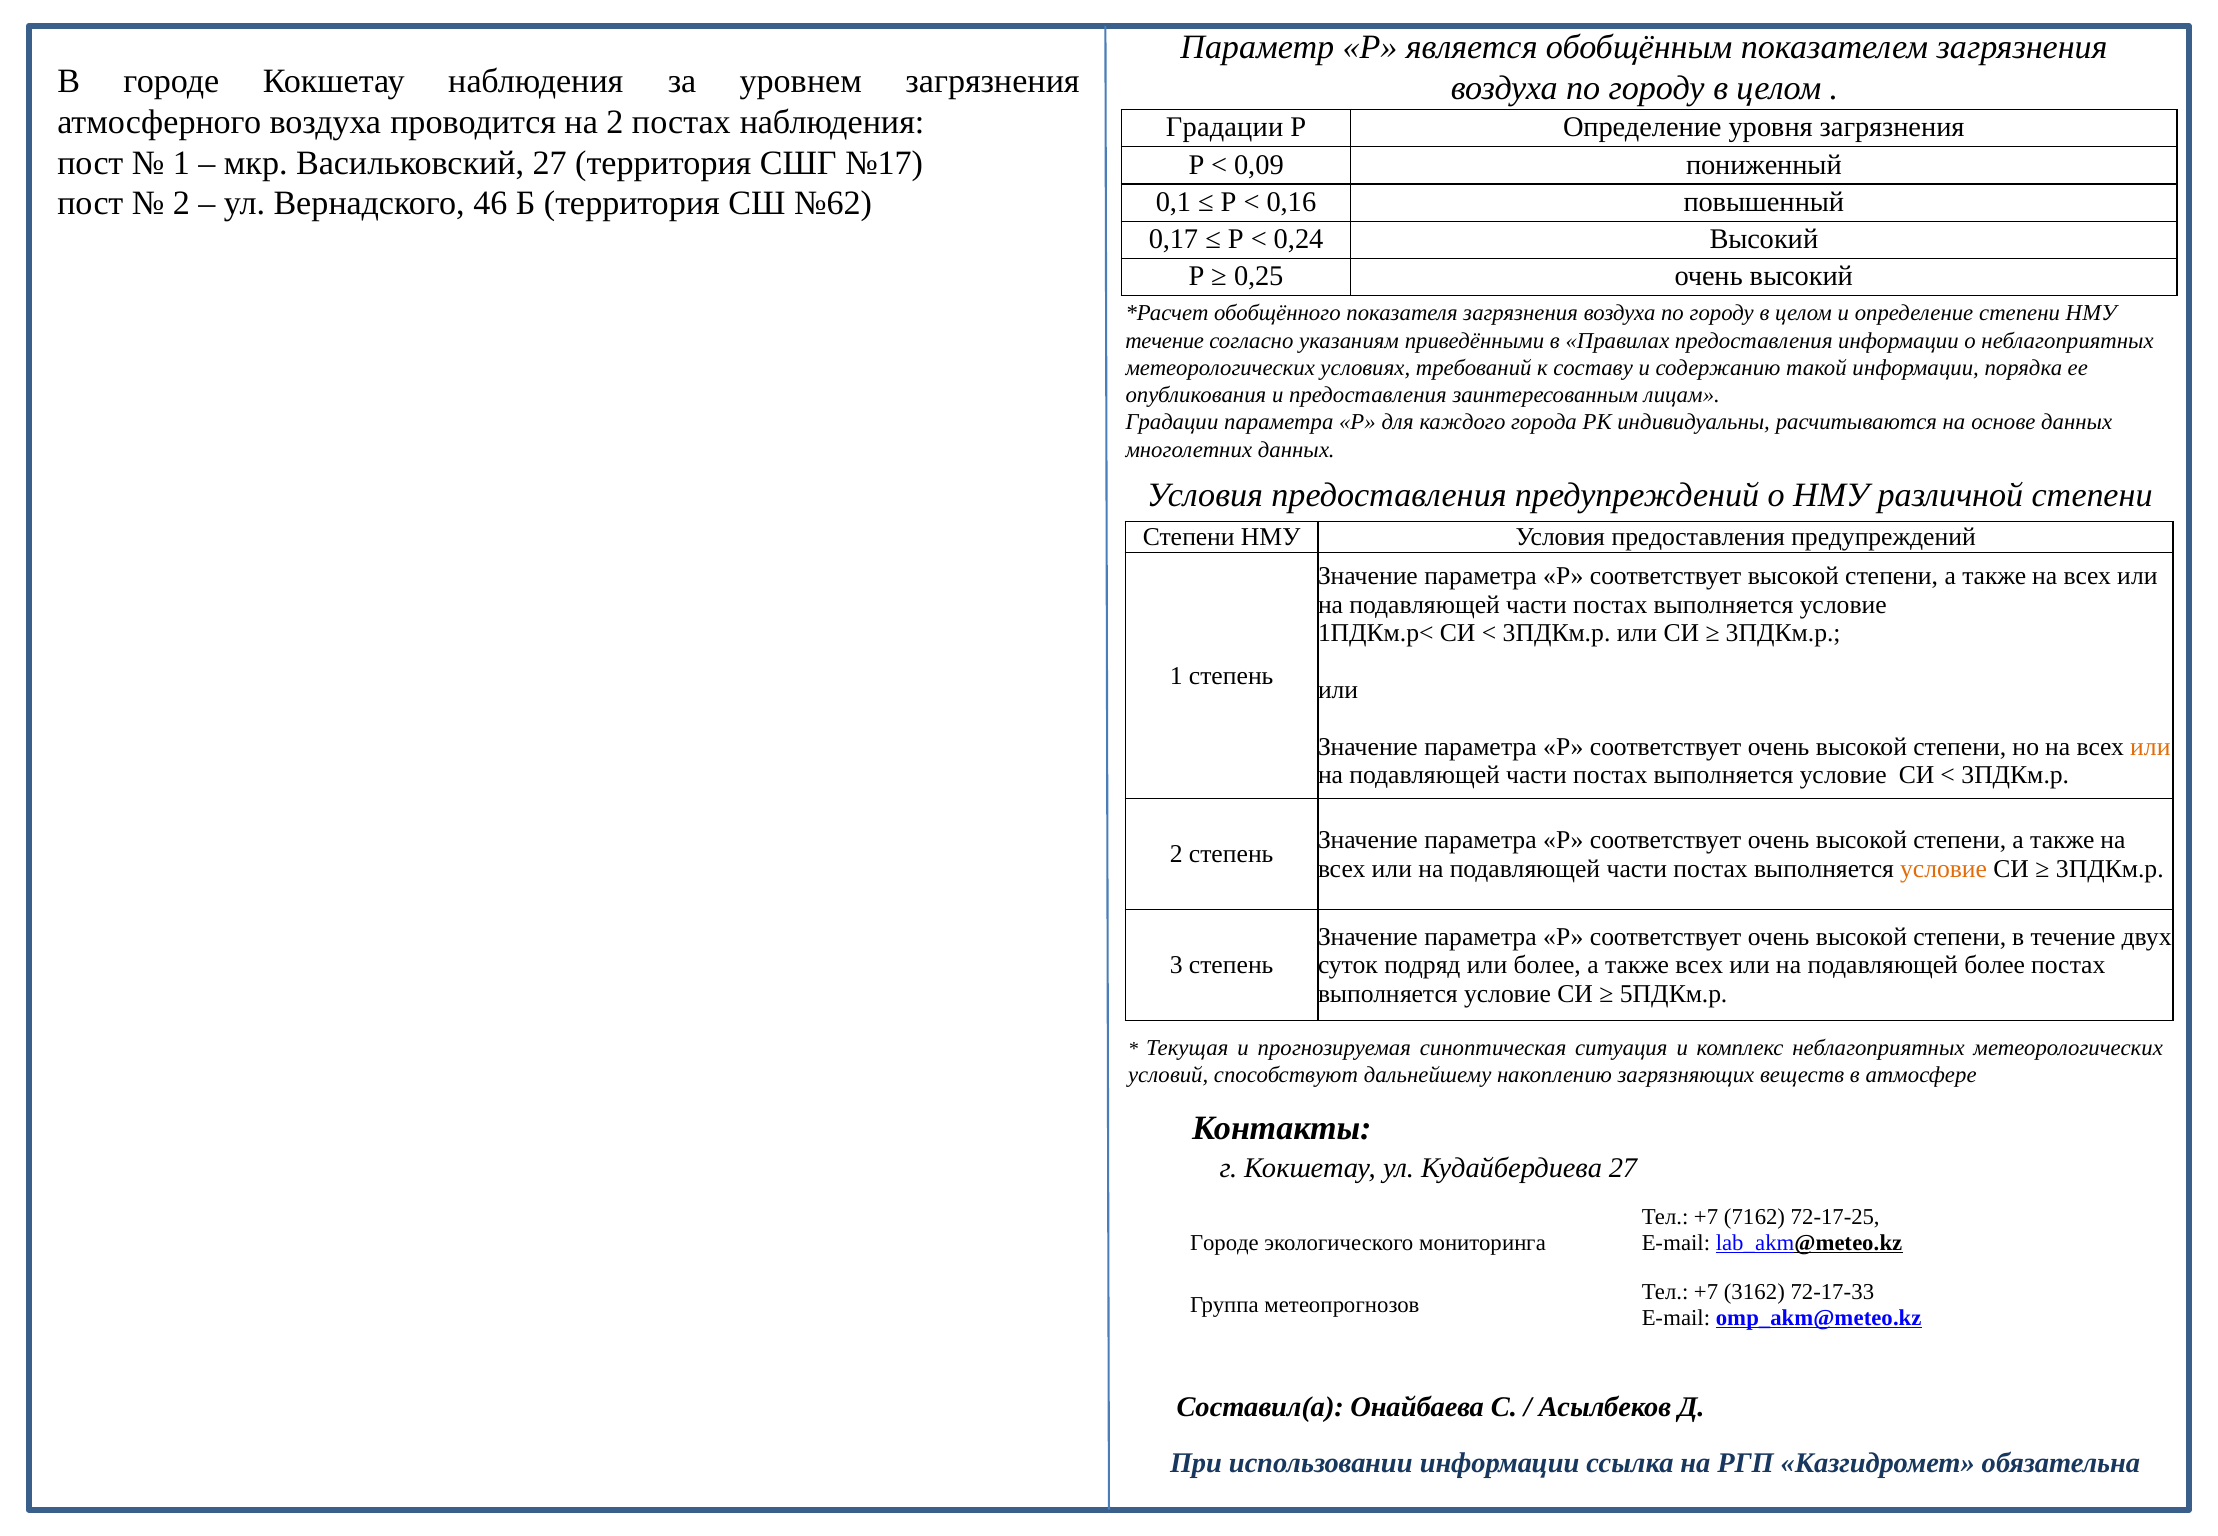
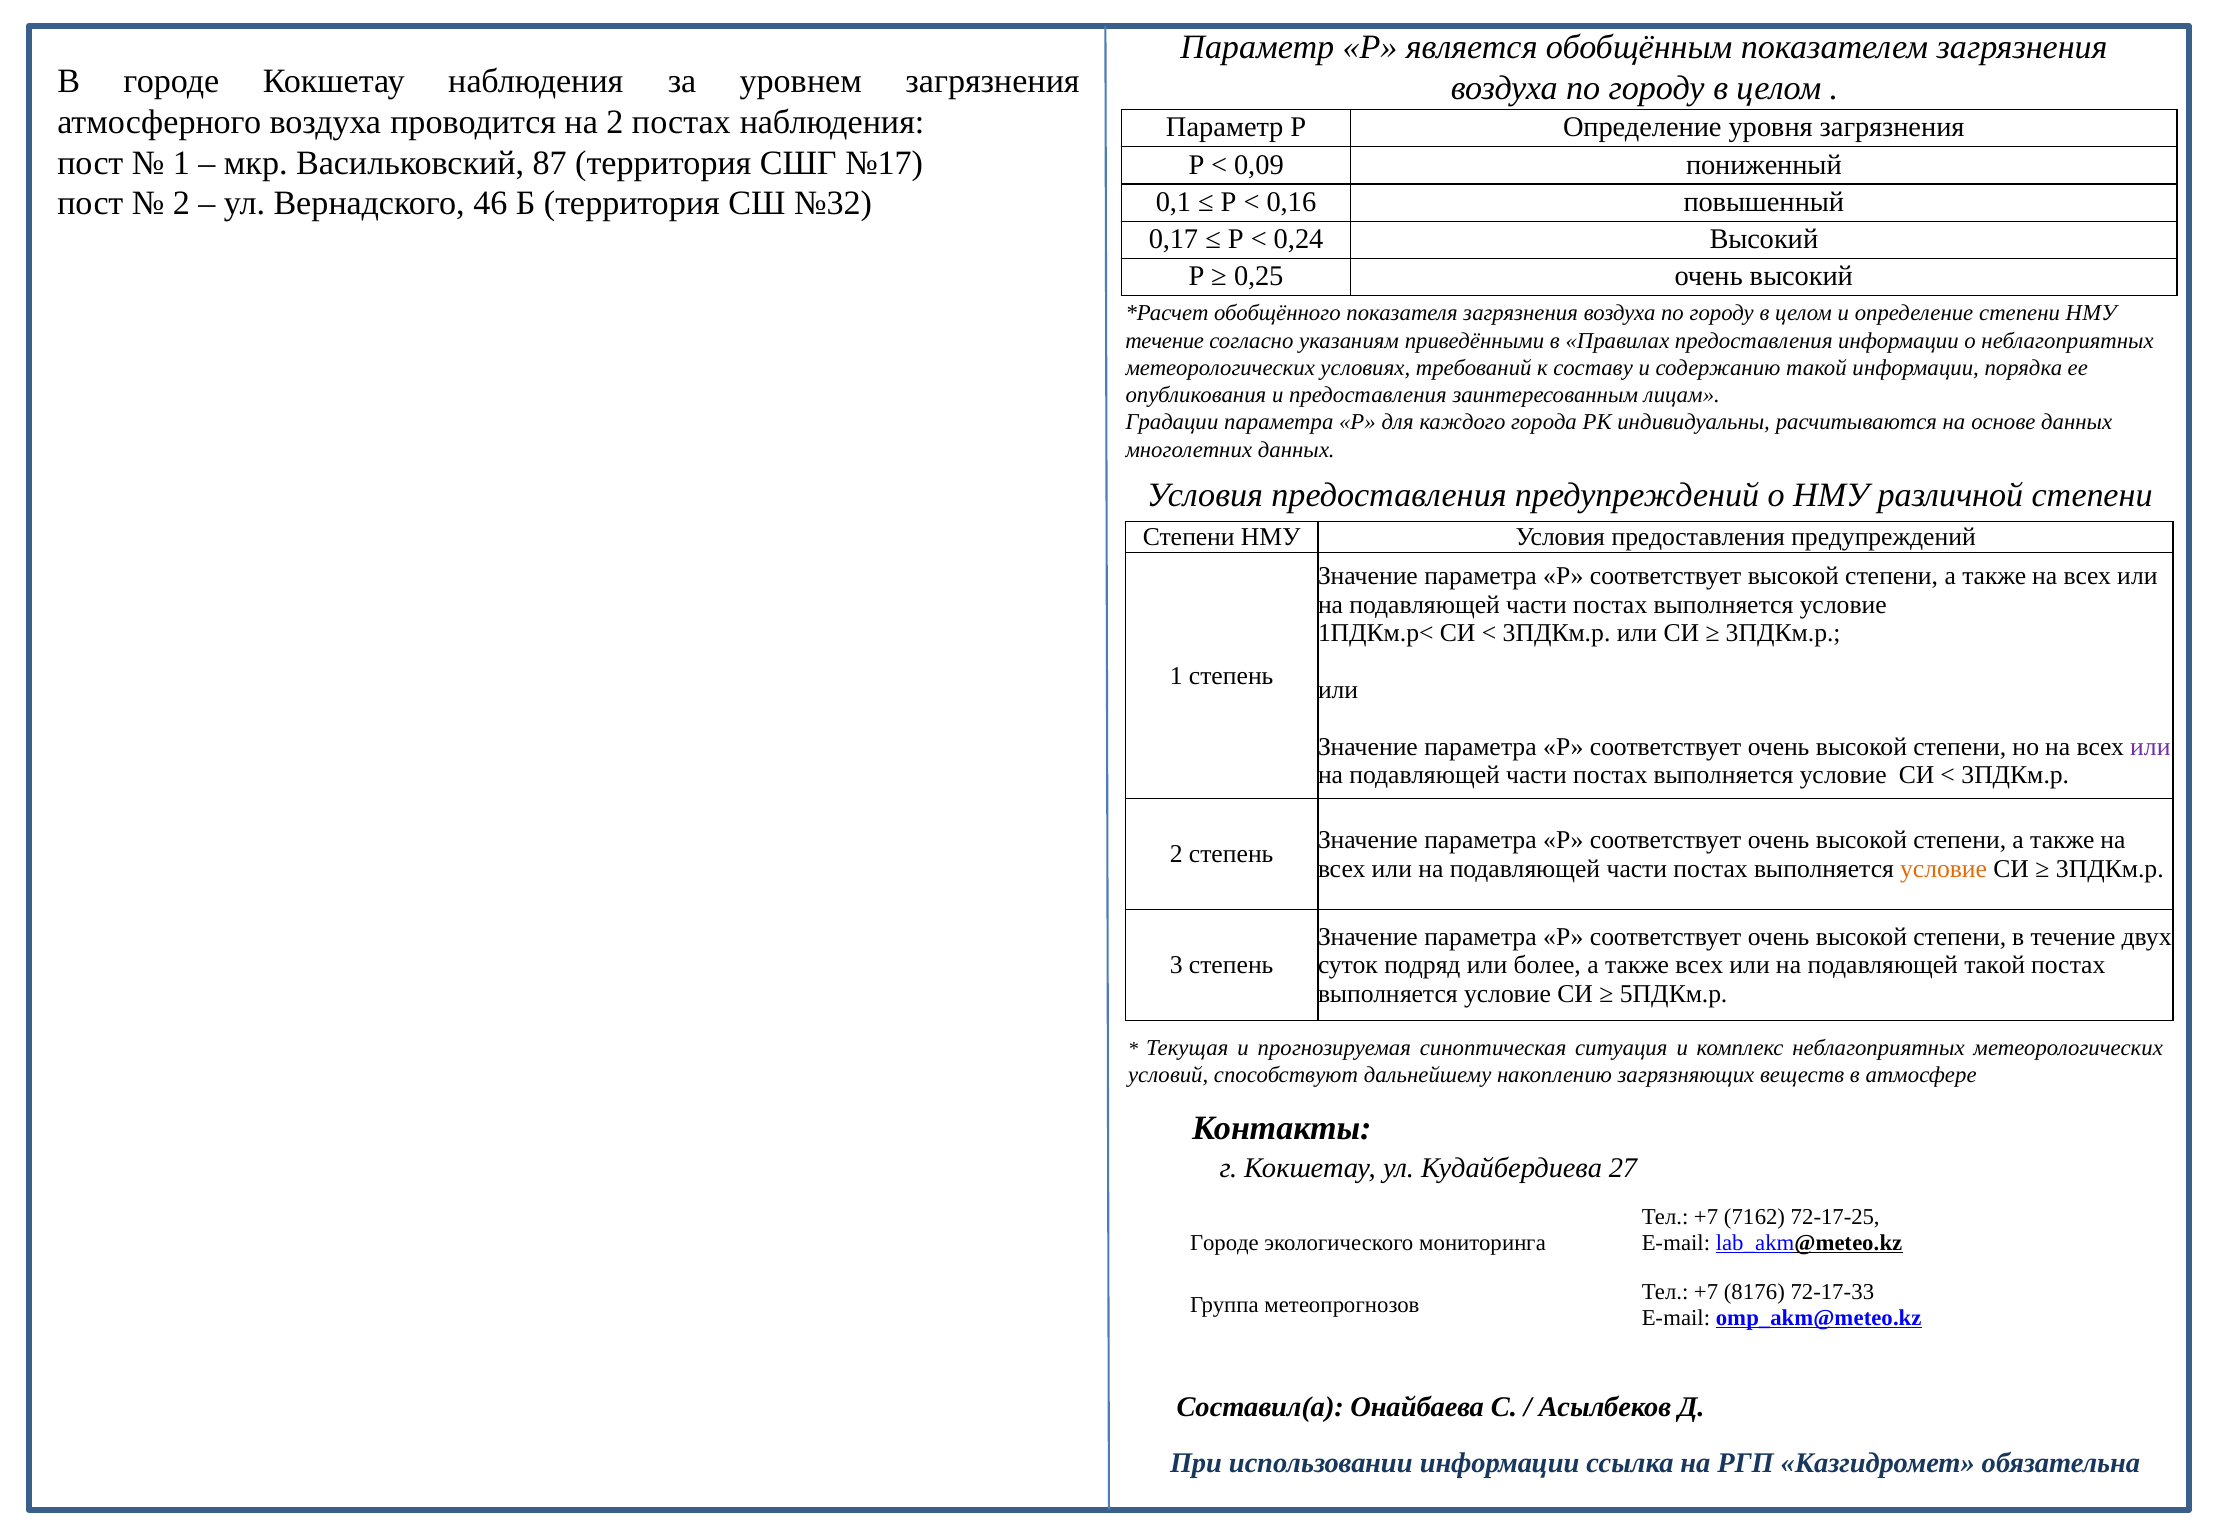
Градации: Градации -> Параметр (1225, 127)
Васильковский 27: 27 -> 87 (550, 163)
№62: №62 -> №32 (833, 204)
или colour: orange -> purple (2150, 746)
подавляющей более: более -> такой (1995, 965)
3162: 3162 -> 8176 (1754, 1292)
